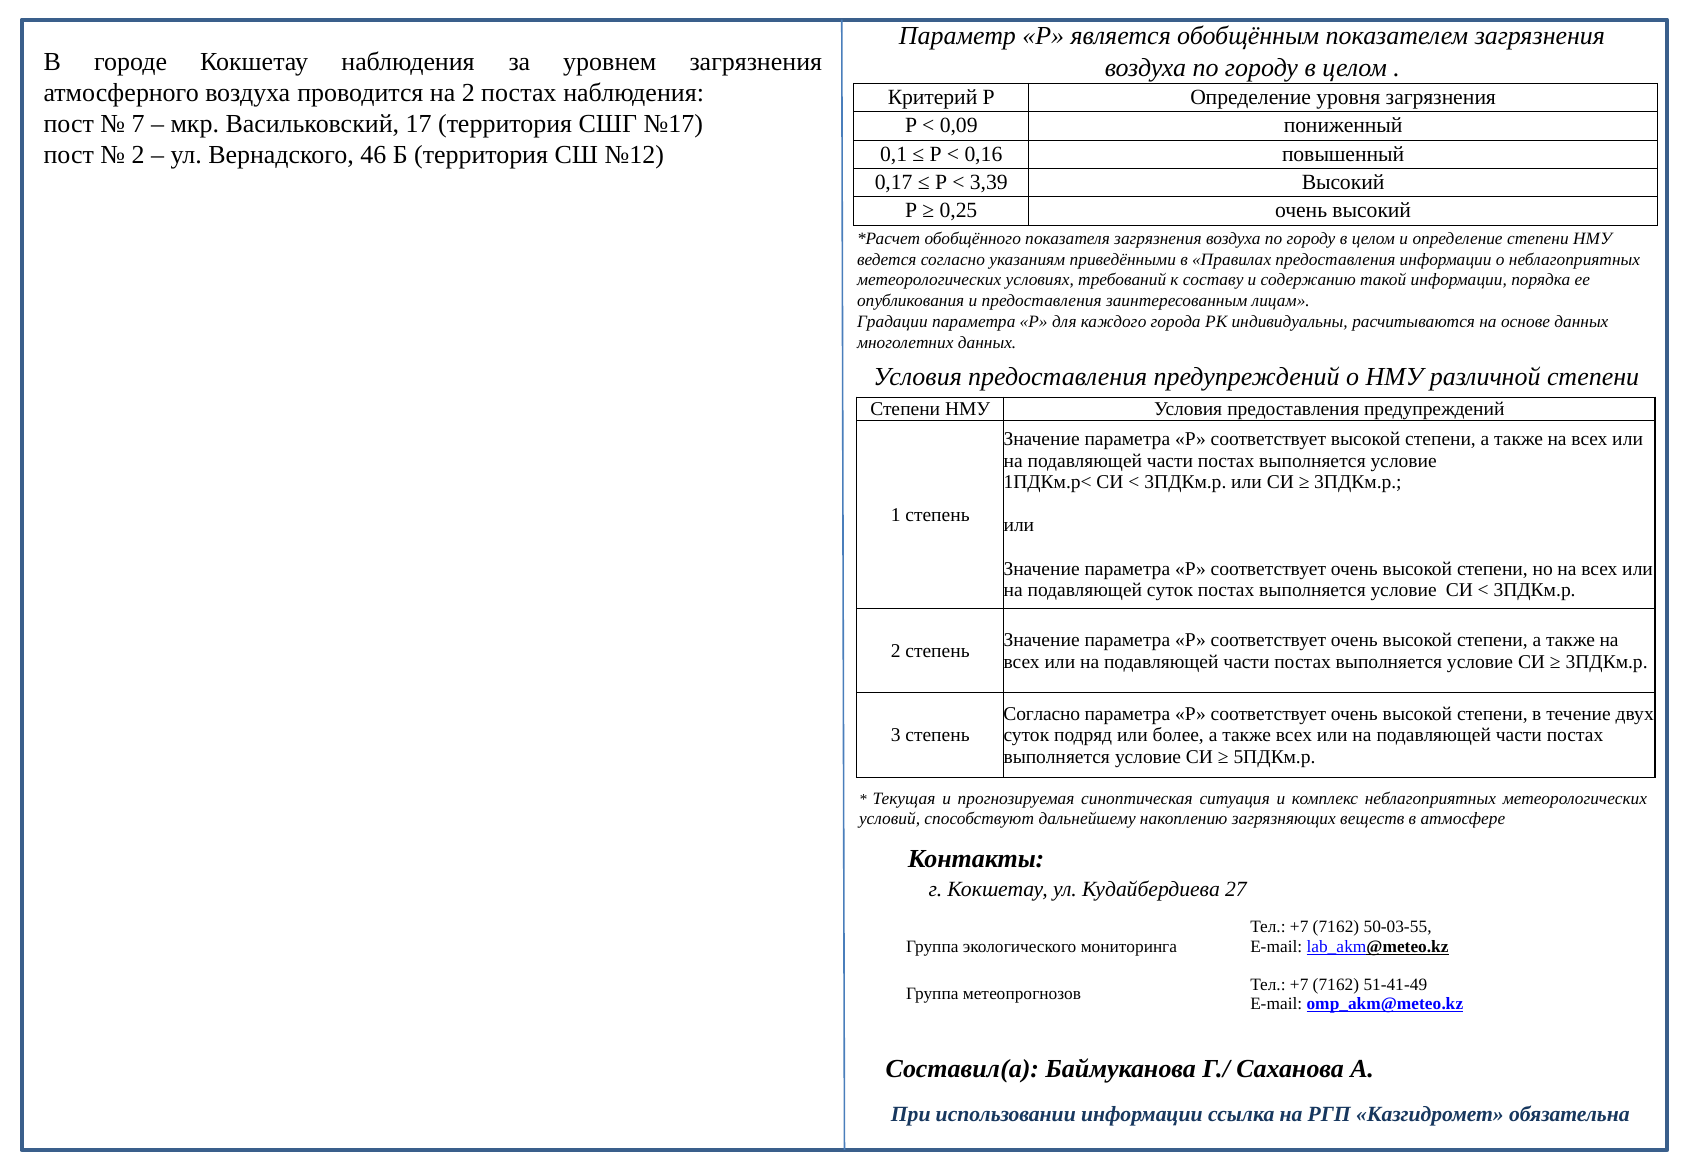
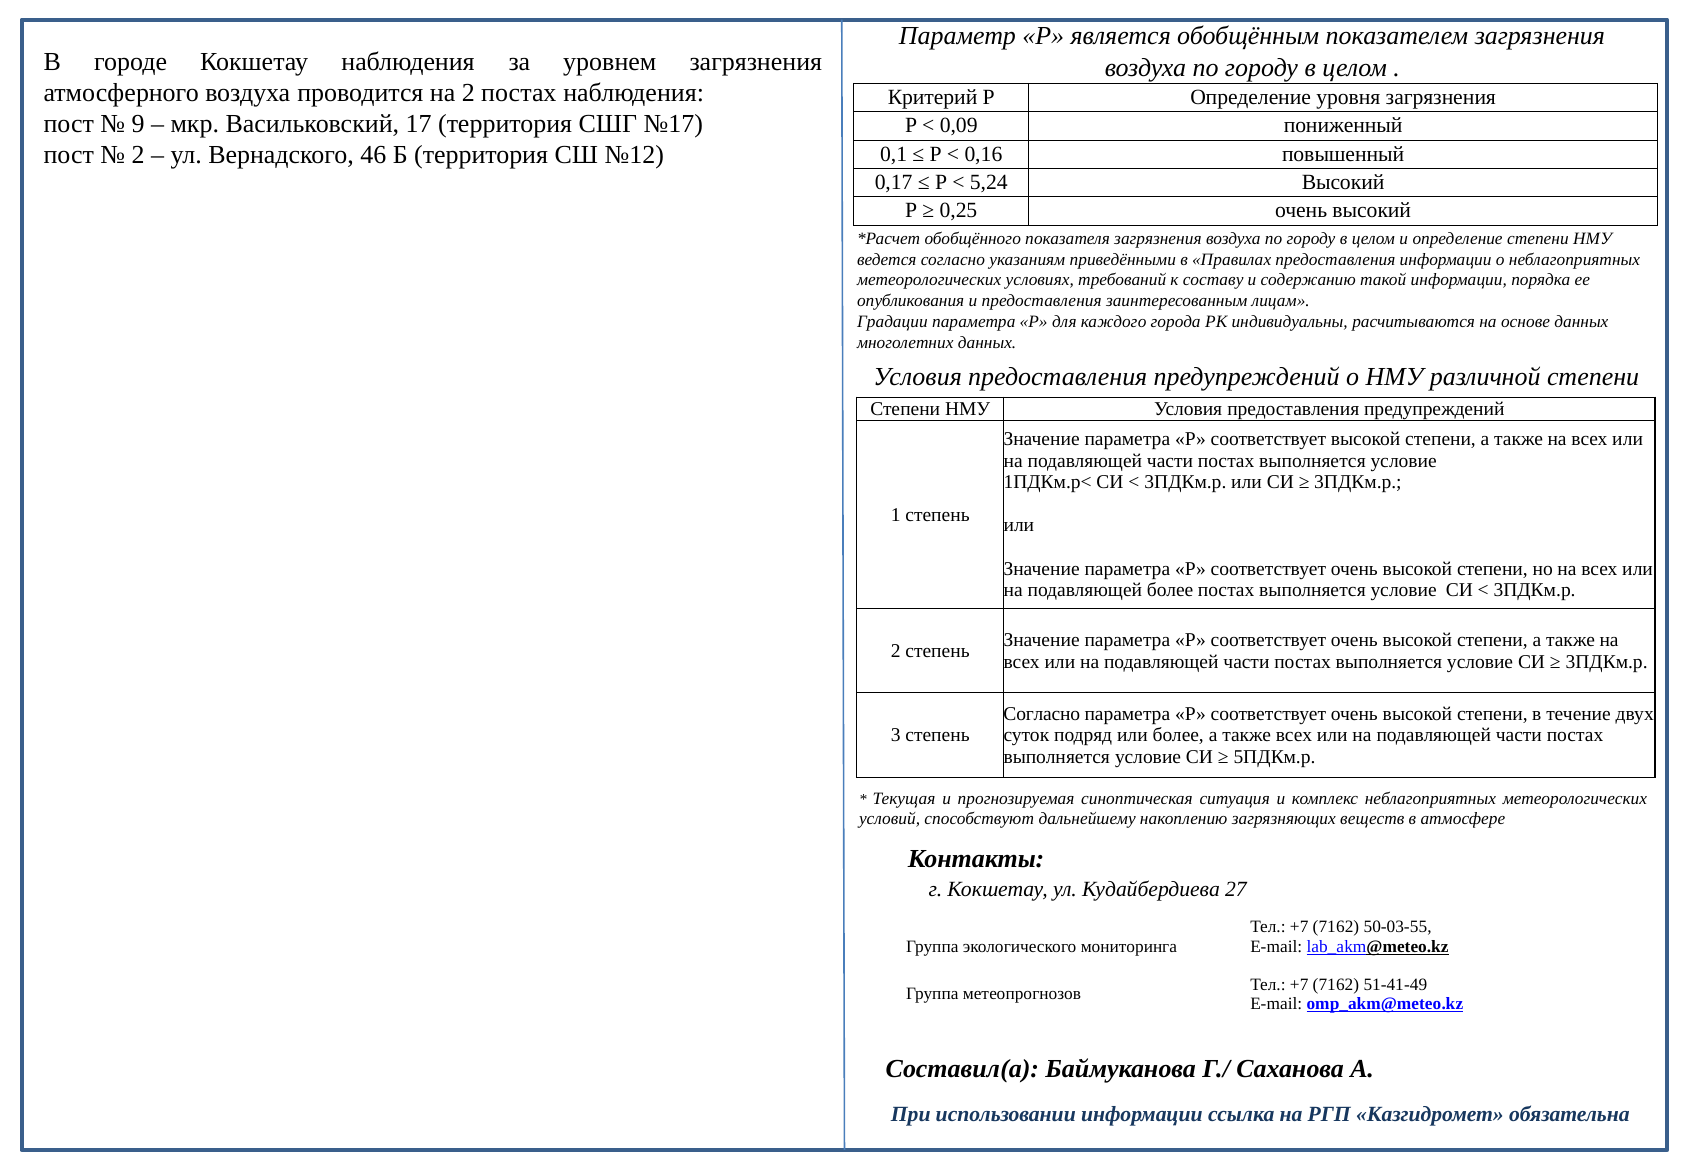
7: 7 -> 9 (138, 124)
3,39: 3,39 -> 5,24 (989, 182)
подавляющей суток: суток -> более (1170, 590)
